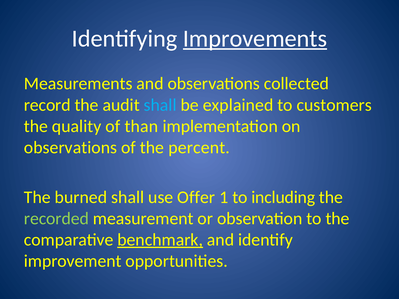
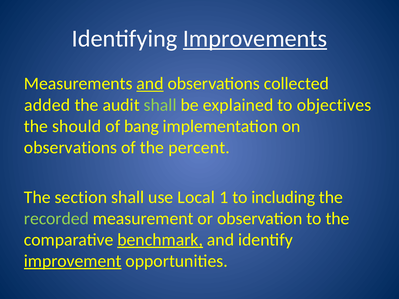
and underline: none -> present (150, 84)
record: record -> added (47, 105)
shall colour: light blue -> light green (160, 105)
customers: customers -> objectives (334, 105)
quality: quality -> should (77, 126)
than: than -> bang (141, 126)
burned: burned -> section (81, 197)
Offer: Offer -> Local (196, 197)
improvement underline: none -> present (73, 261)
